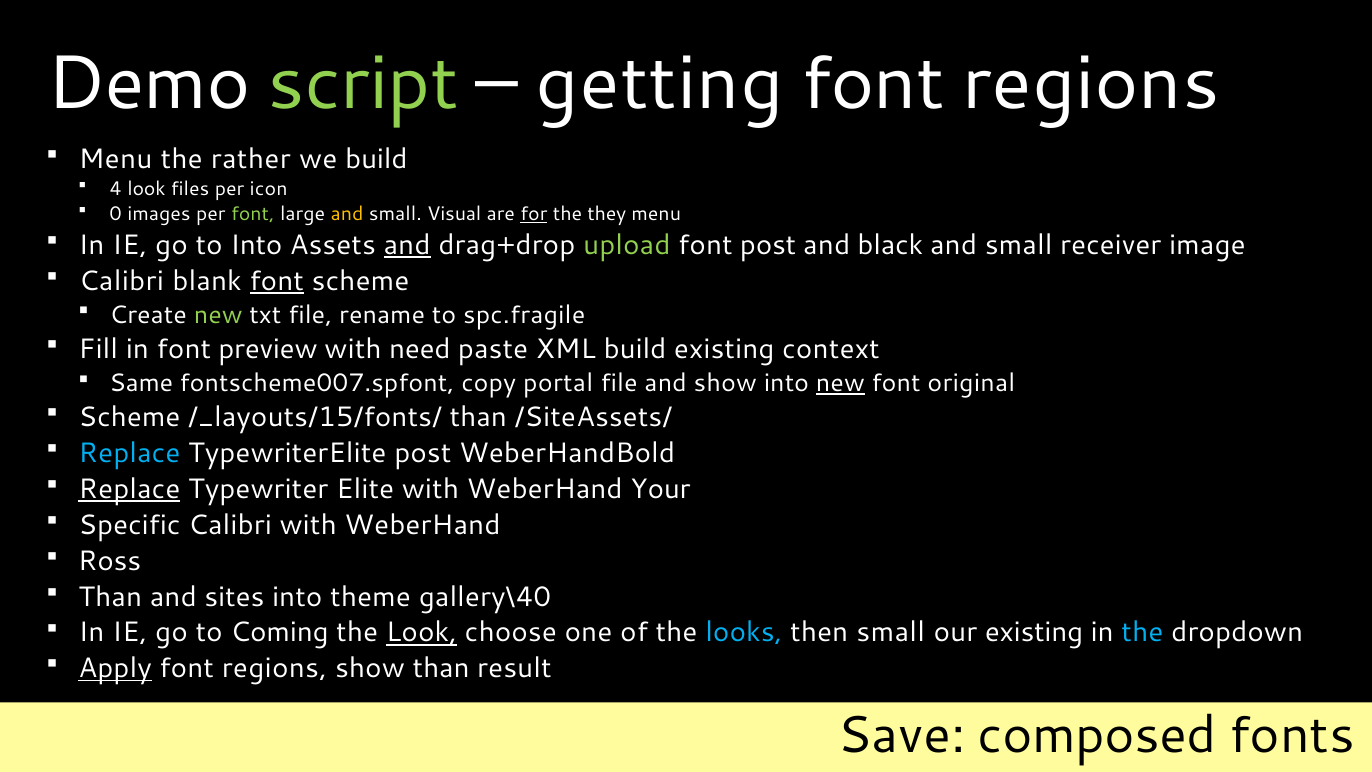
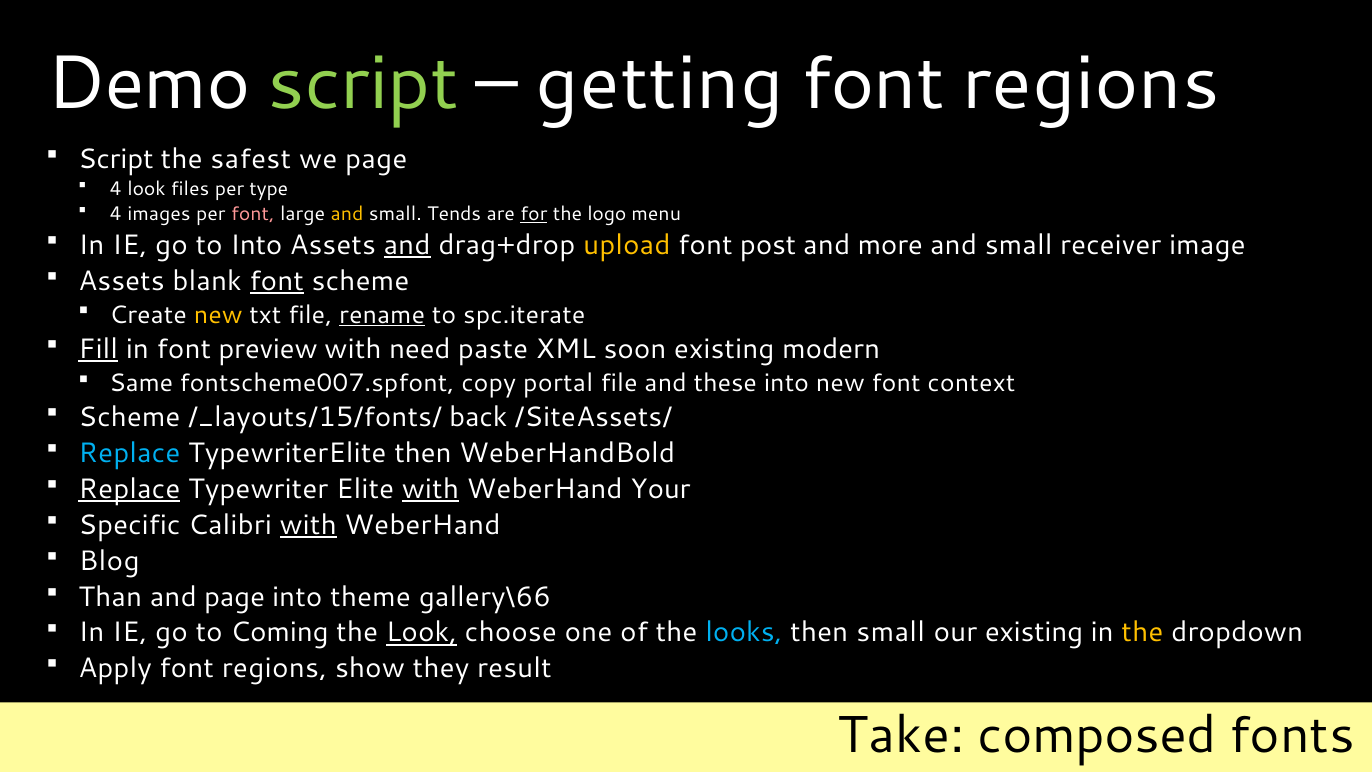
Menu: Menu -> Script (116, 159)
rather: rather -> safest (251, 159)
we build: build -> page (376, 159)
icon: icon -> type (269, 189)
0: 0 -> 4 (116, 214)
font colour: light green -> pink (253, 214)
Visual: Visual -> Tends (454, 214)
they: they -> logo (607, 214)
upload colour: light green -> yellow (627, 245)
black: black -> more (890, 245)
Calibri: Calibri -> Assets (122, 281)
new colour: light green -> yellow (218, 315)
rename underline: none -> present (382, 315)
spc.fragile: spc.fragile -> spc.iterate (524, 315)
Fill underline: none -> present (98, 349)
XML build: build -> soon (635, 349)
context: context -> modern (831, 349)
and show: show -> these (725, 383)
new underline: present -> none (840, 383)
original: original -> context (971, 383)
/_layouts/15/fonts/ than: than -> back (478, 417)
TypewriterElite post: post -> then (423, 453)
with underline: none -> present (430, 489)
with underline: none -> present (308, 525)
Ross: Ross -> Blog (109, 561)
and sites: sites -> page (235, 596)
gallery\40: gallery\40 -> gallery\66 (485, 596)
the colour: light blue -> yellow (1142, 632)
Apply underline: present -> none (115, 668)
show than: than -> they (441, 668)
Save: Save -> Take (901, 735)
